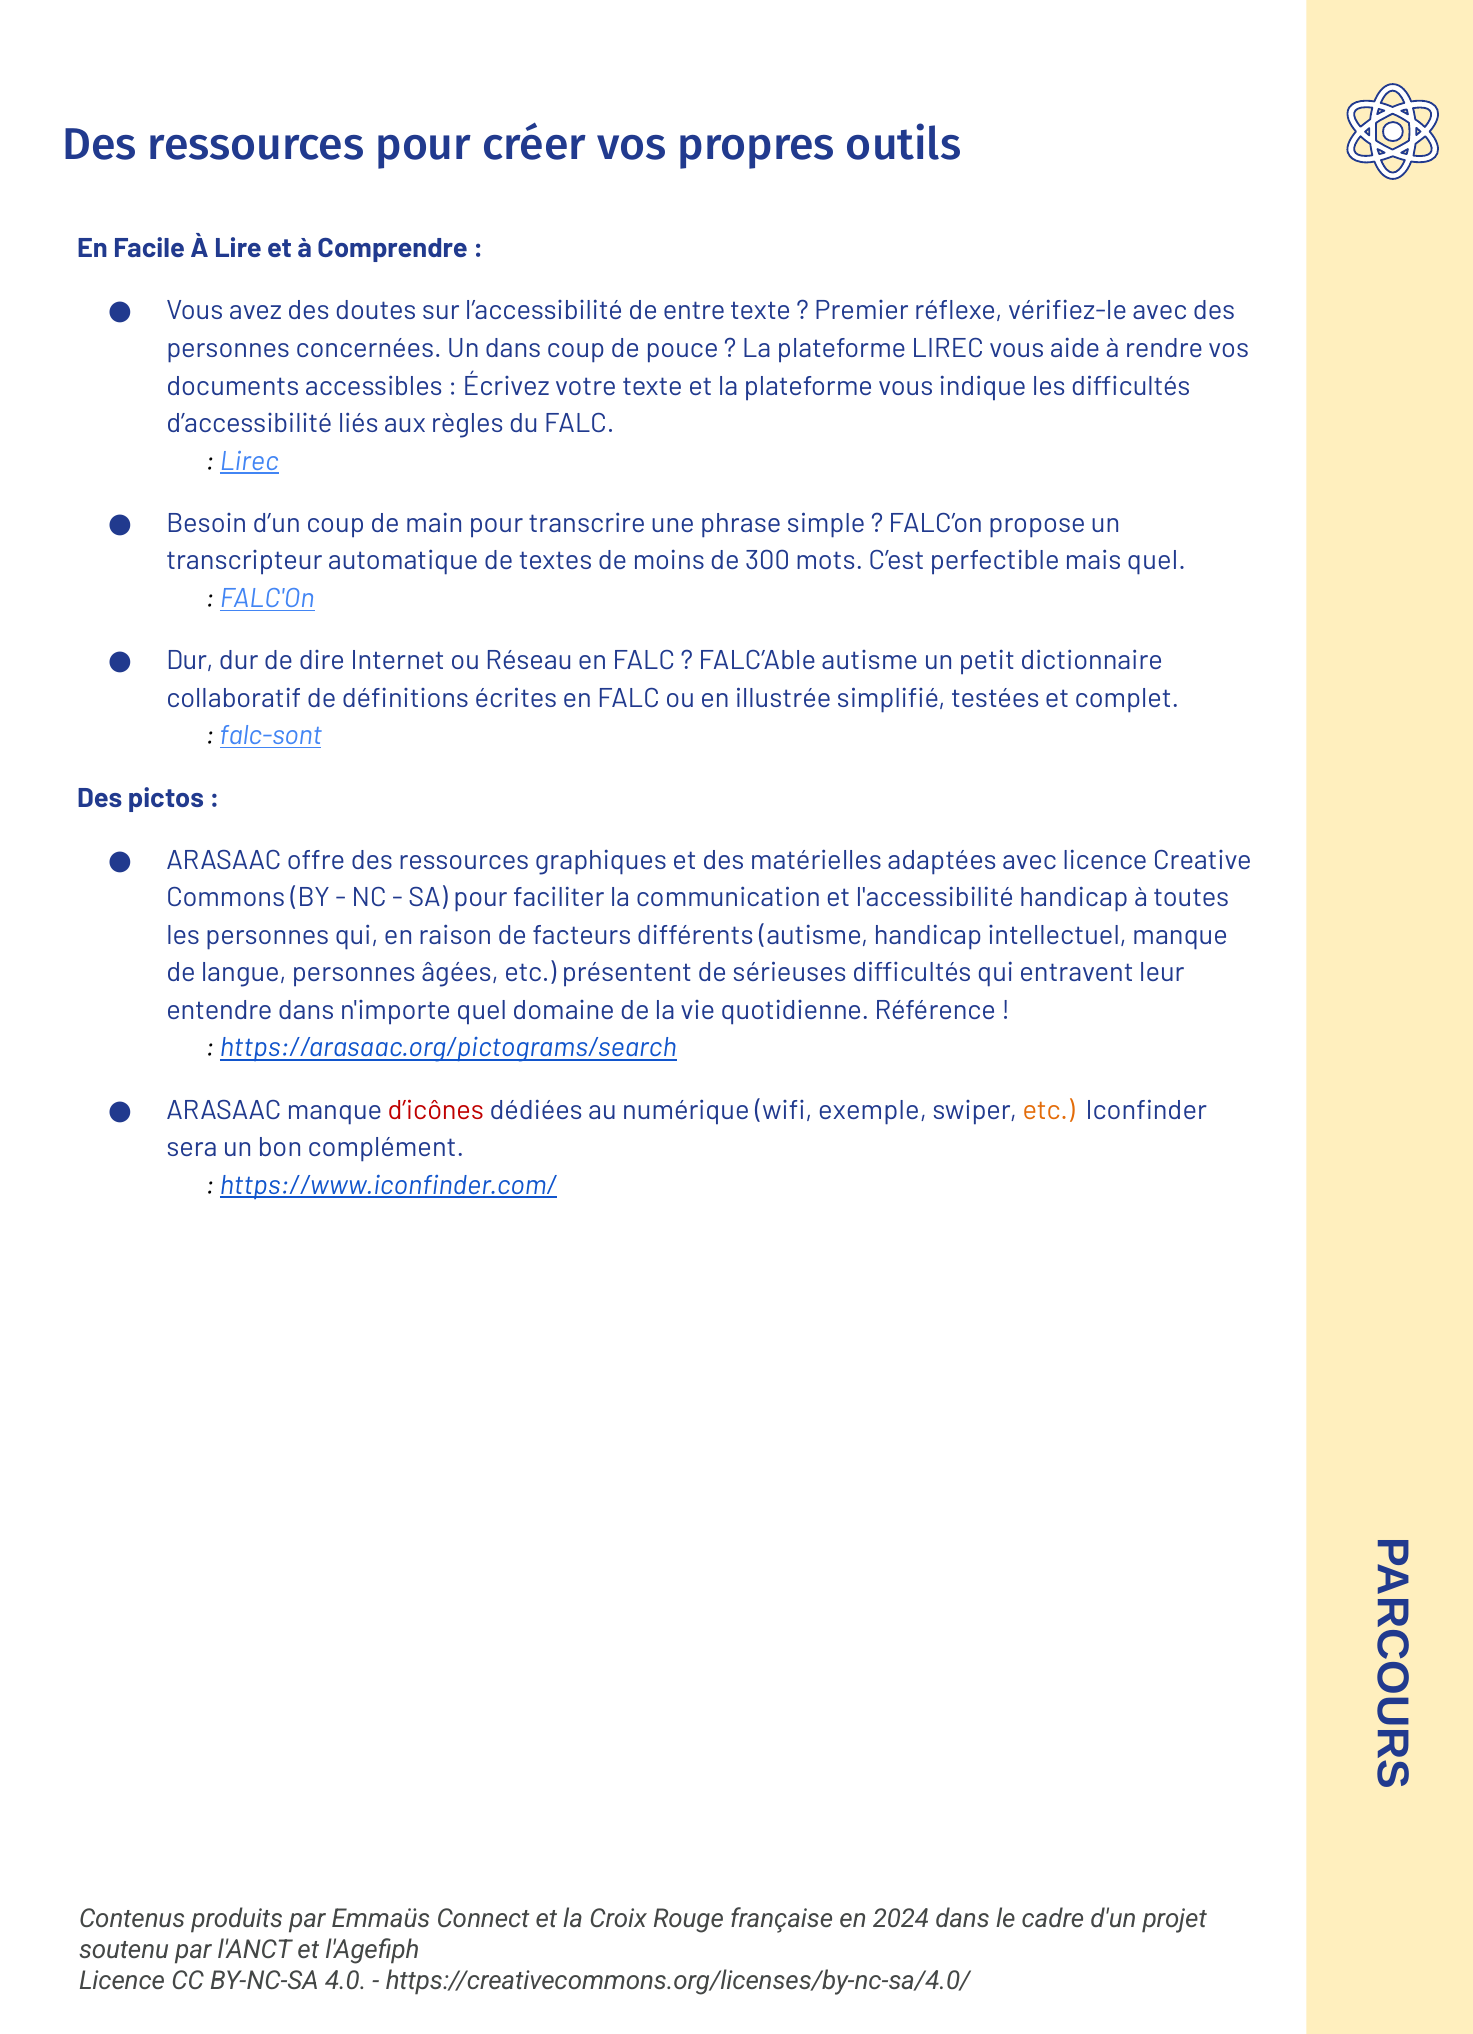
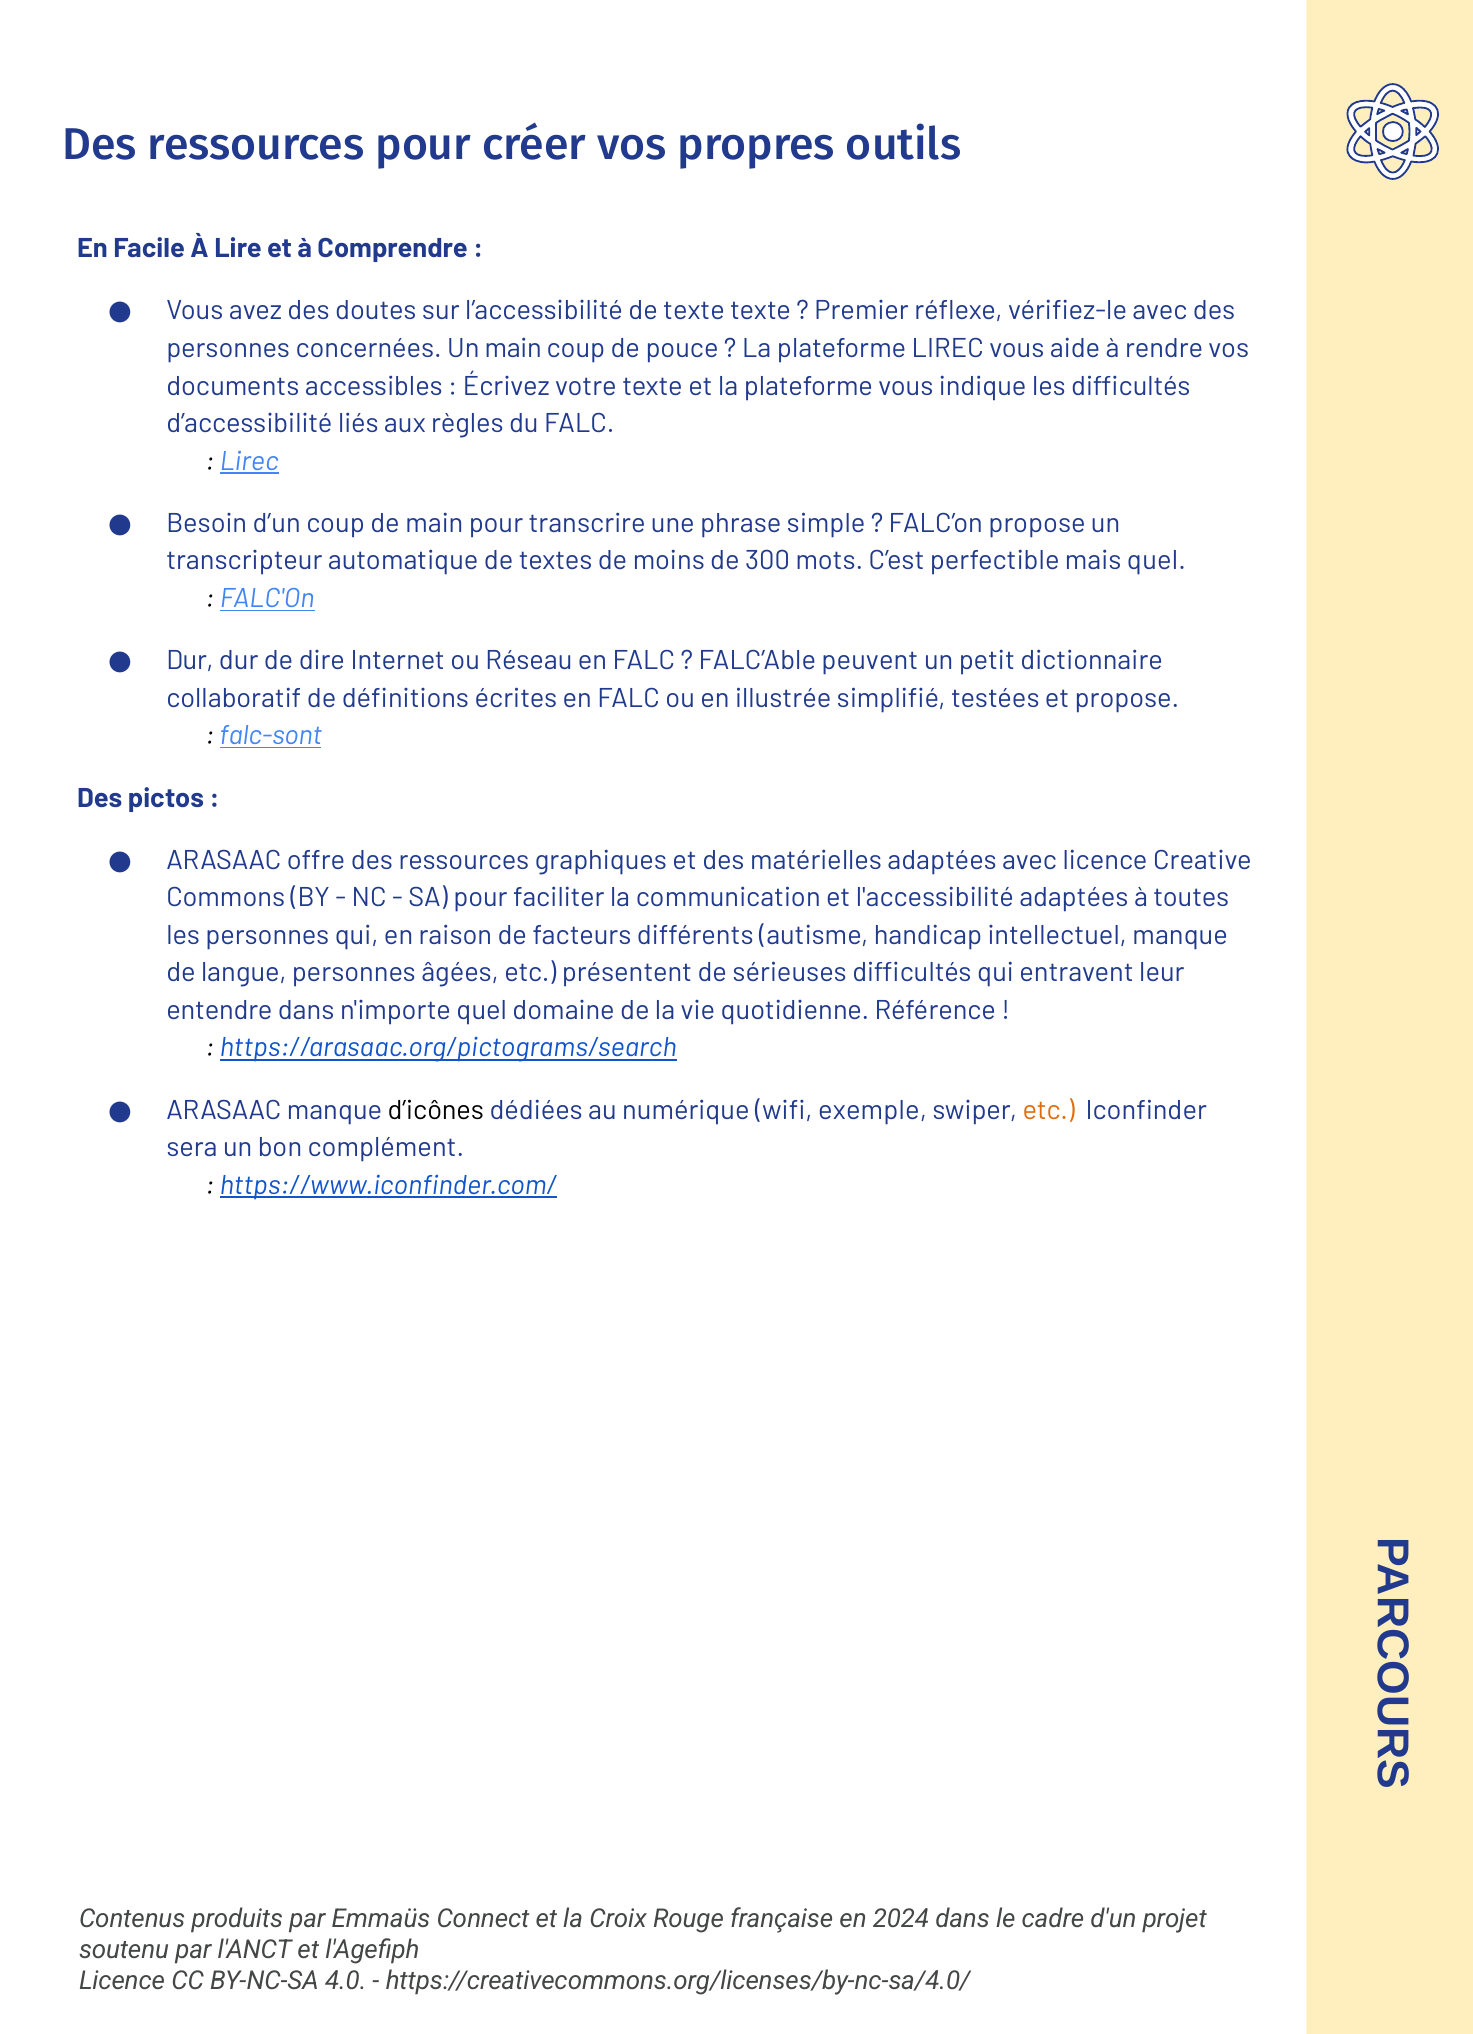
de entre: entre -> texte (694, 311)
Un dans: dans -> main (513, 349)
FALC’Able autisme: autisme -> peuvent (870, 661)
et complet: complet -> propose (1127, 698)
l'accessibilité handicap: handicap -> adaptées (1074, 898)
d’icônes colour: red -> black (436, 1110)
